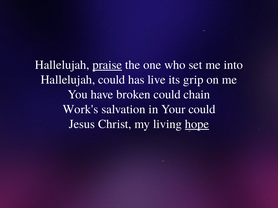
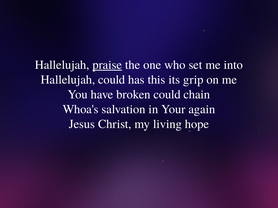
live: live -> this (157, 80)
Work's: Work's -> Whoa's (81, 110)
Your could: could -> again (202, 110)
hope underline: present -> none (197, 124)
